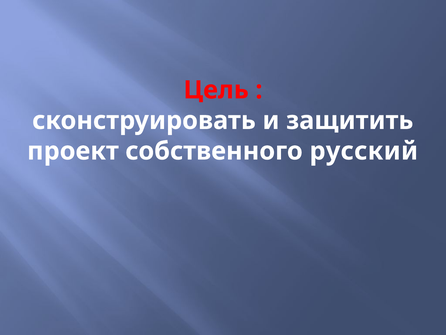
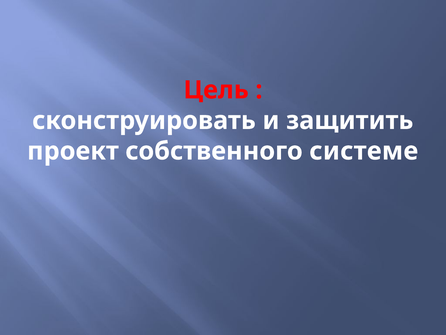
русский: русский -> системе (364, 151)
